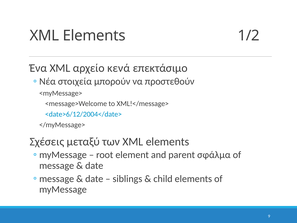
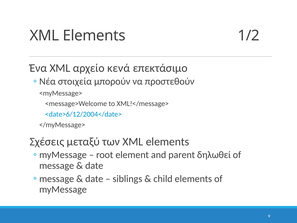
σφάλμα: σφάλμα -> δηλωθεί (214, 155)
